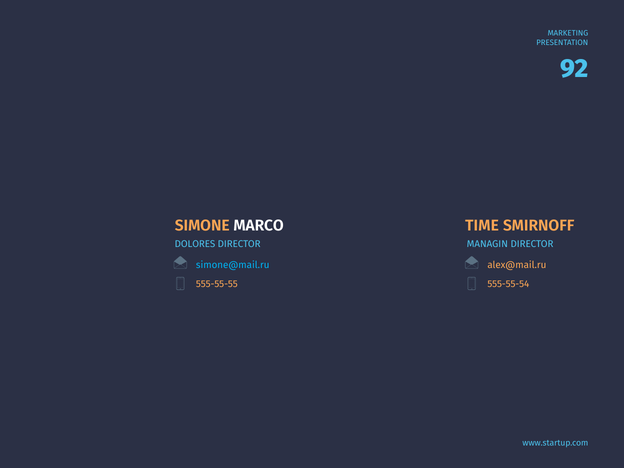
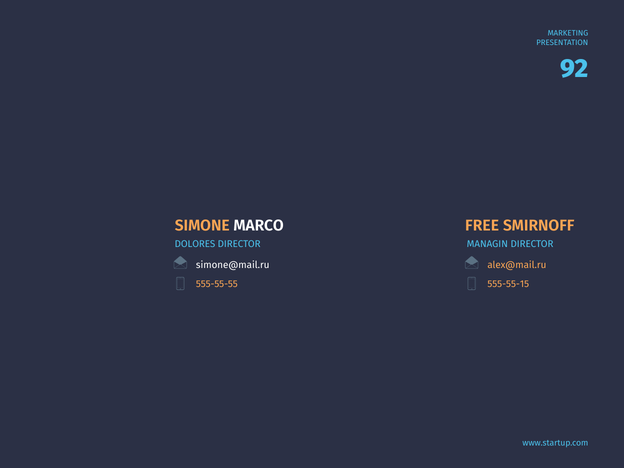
TIME: TIME -> FREE (482, 226)
simone@mail.ru colour: light blue -> white (233, 265)
555-55-54: 555-55-54 -> 555-55-15 (508, 284)
